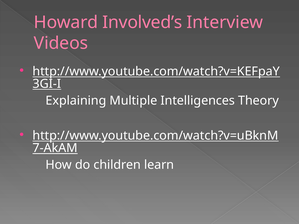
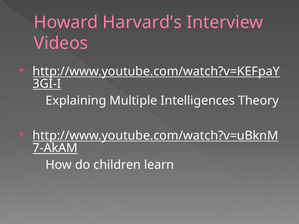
Involved’s: Involved’s -> Harvard’s (142, 22)
